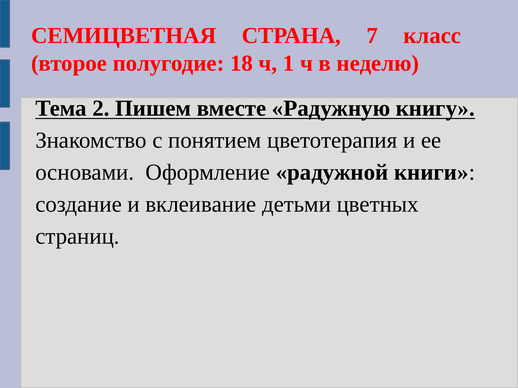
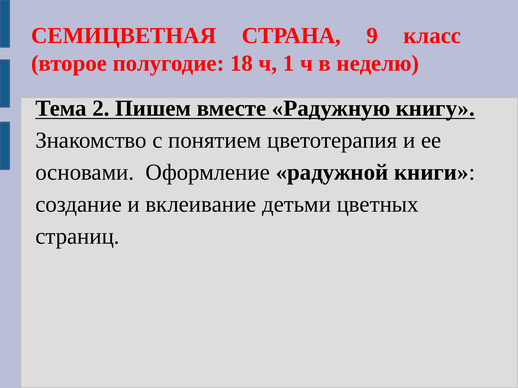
7: 7 -> 9 (372, 36)
